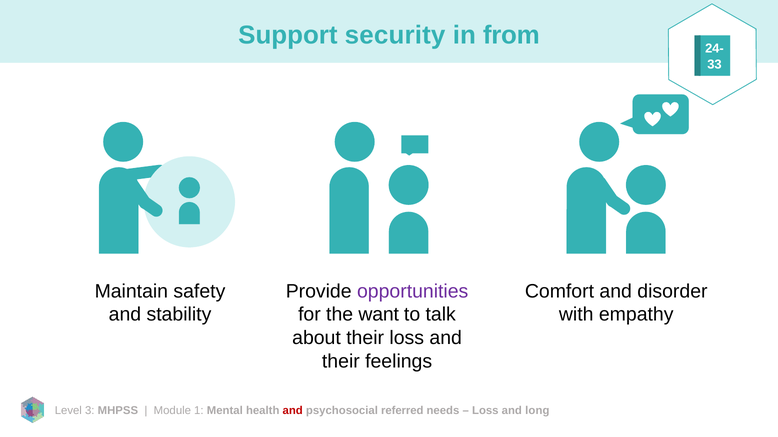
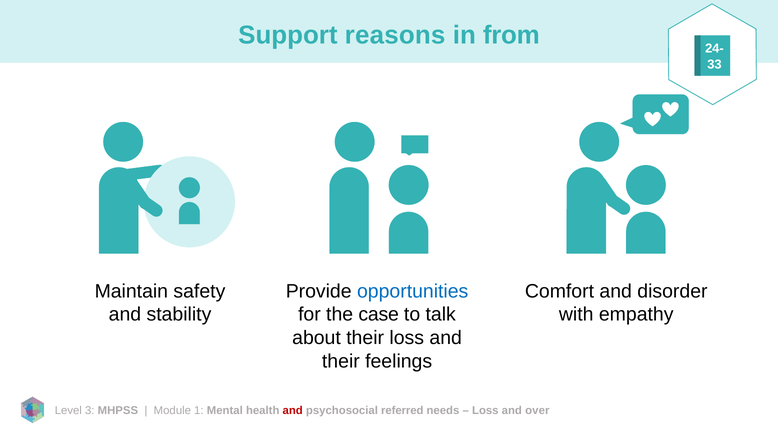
security: security -> reasons (395, 35)
opportunities colour: purple -> blue (413, 292)
want: want -> case (379, 315)
long: long -> over (537, 411)
